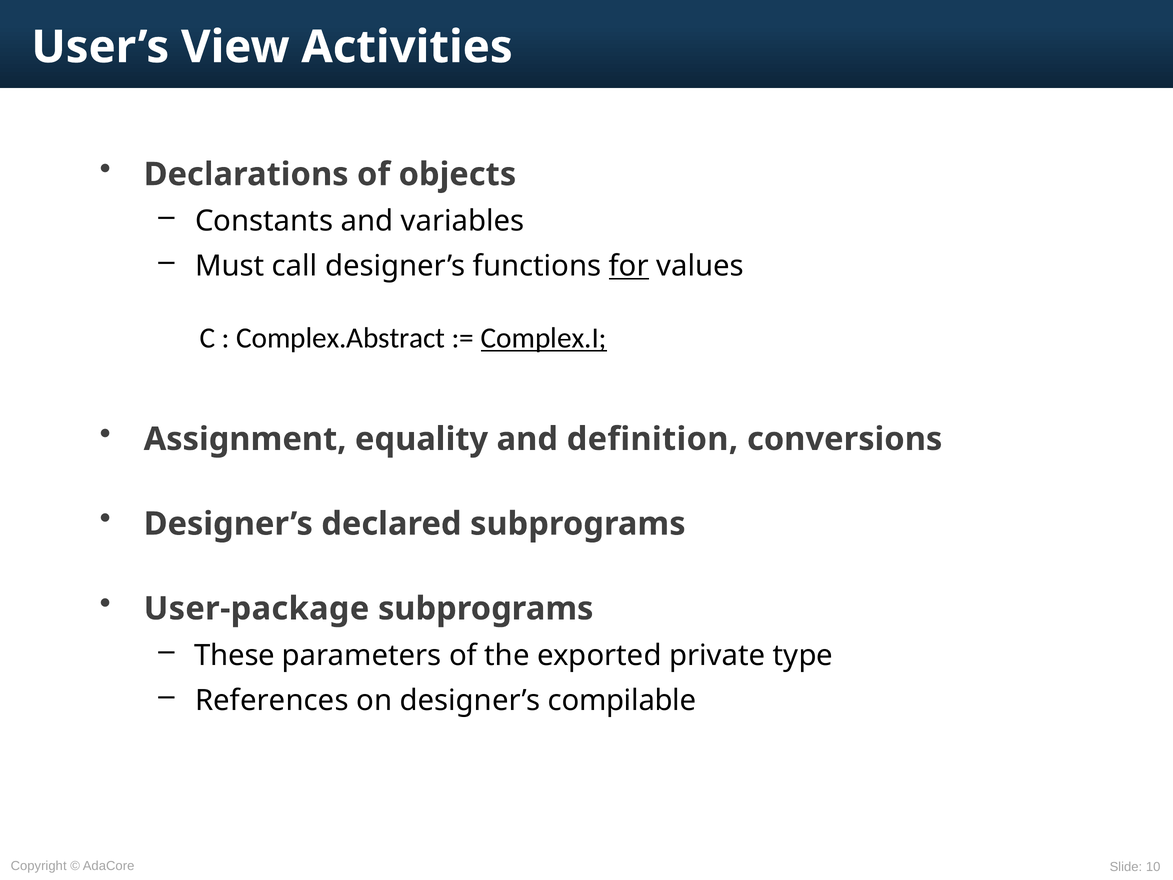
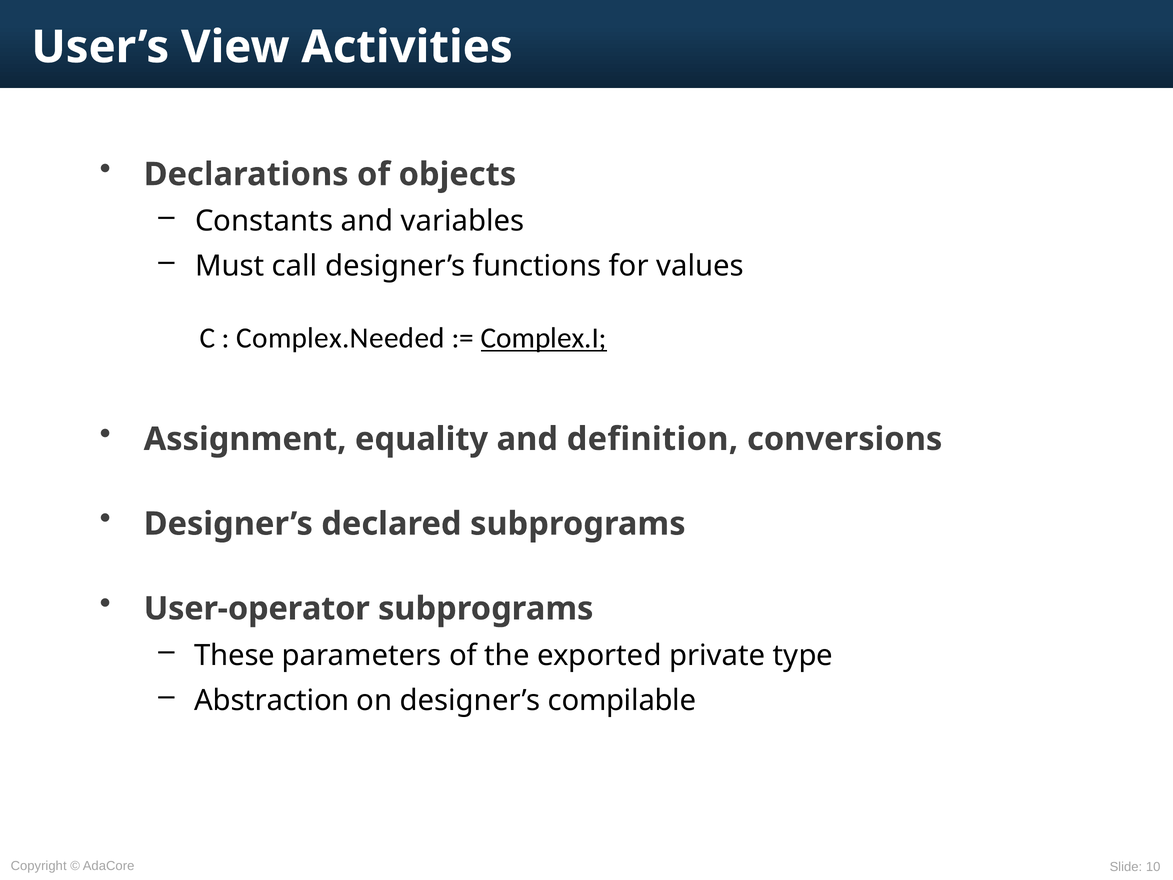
for underline: present -> none (629, 266)
Complex.Abstract: Complex.Abstract -> Complex.Needed (341, 338)
User-package: User-package -> User-operator (257, 608)
References: References -> Abstraction (272, 700)
